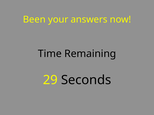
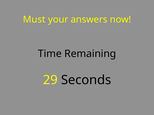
Been: Been -> Must (34, 20)
